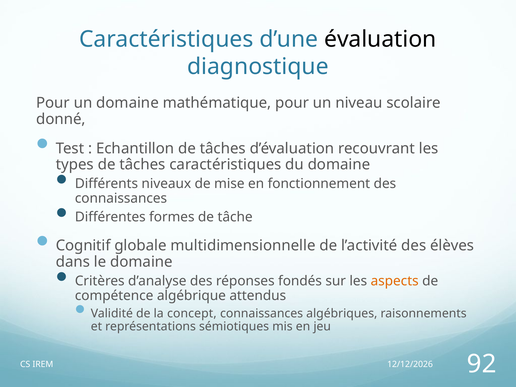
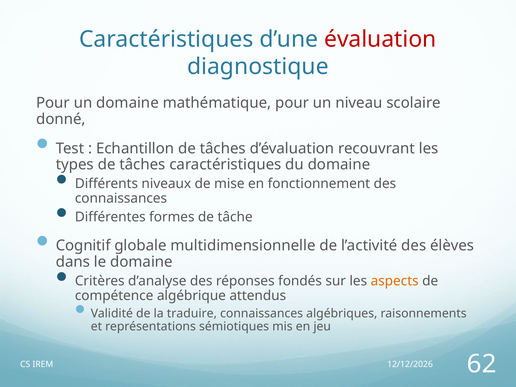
évaluation colour: black -> red (380, 39)
concept: concept -> traduire (192, 313)
92: 92 -> 62 (482, 364)
